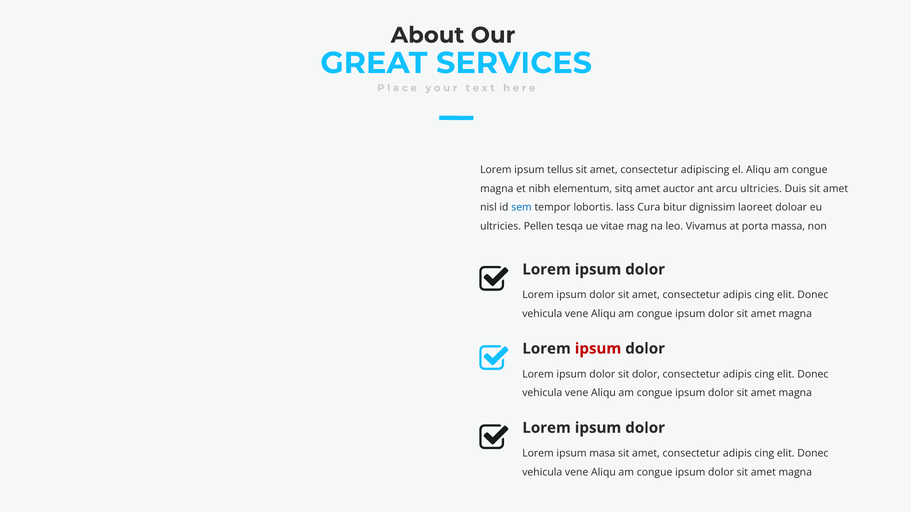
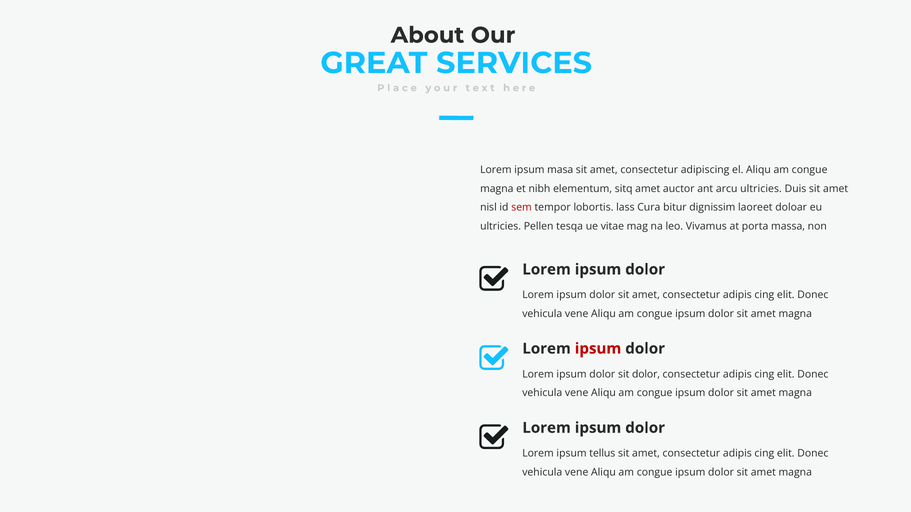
tellus: tellus -> masa (560, 170)
sem colour: blue -> red (522, 208)
masa: masa -> tellus (602, 454)
